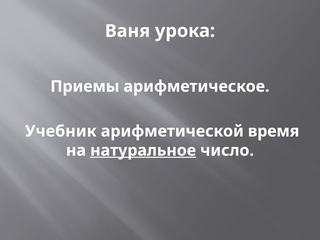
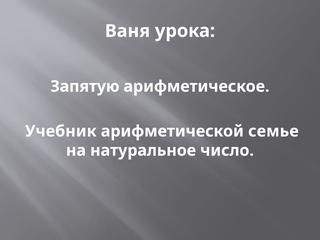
Приемы: Приемы -> Запятую (85, 86)
время: время -> семье (273, 131)
натуральное underline: present -> none (143, 150)
